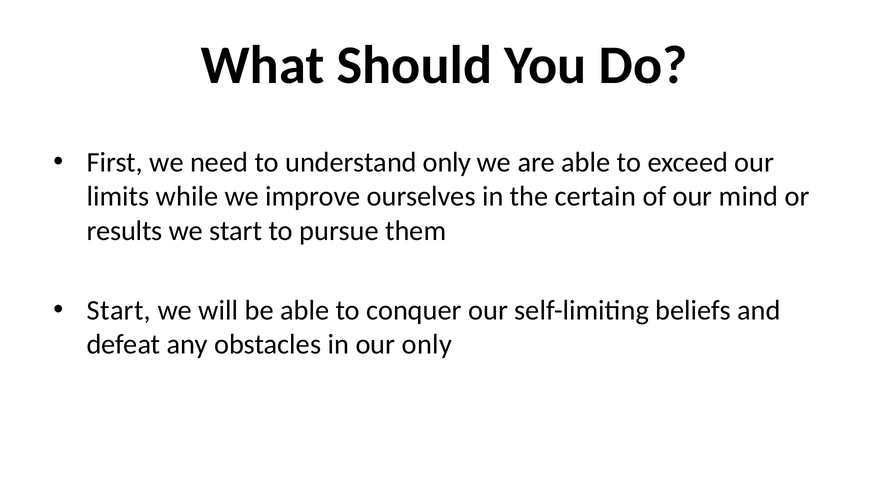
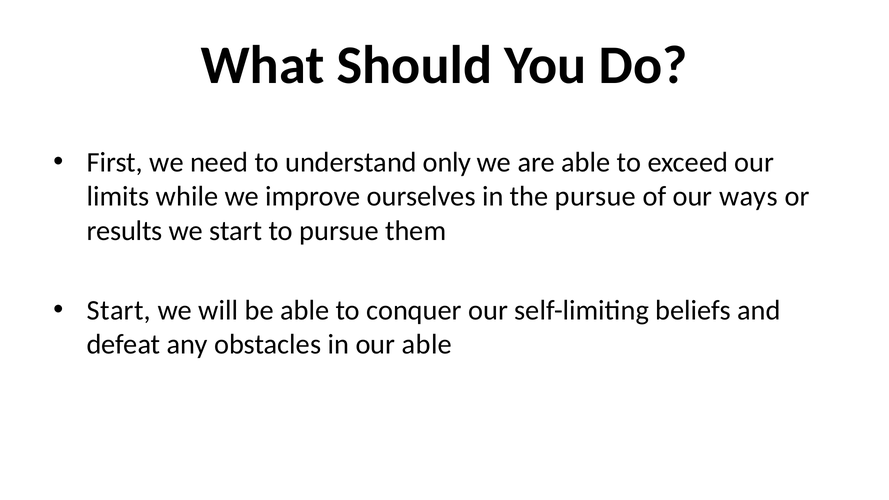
the certain: certain -> pursue (595, 197)
mind: mind -> ways (748, 197)
our only: only -> able (427, 345)
